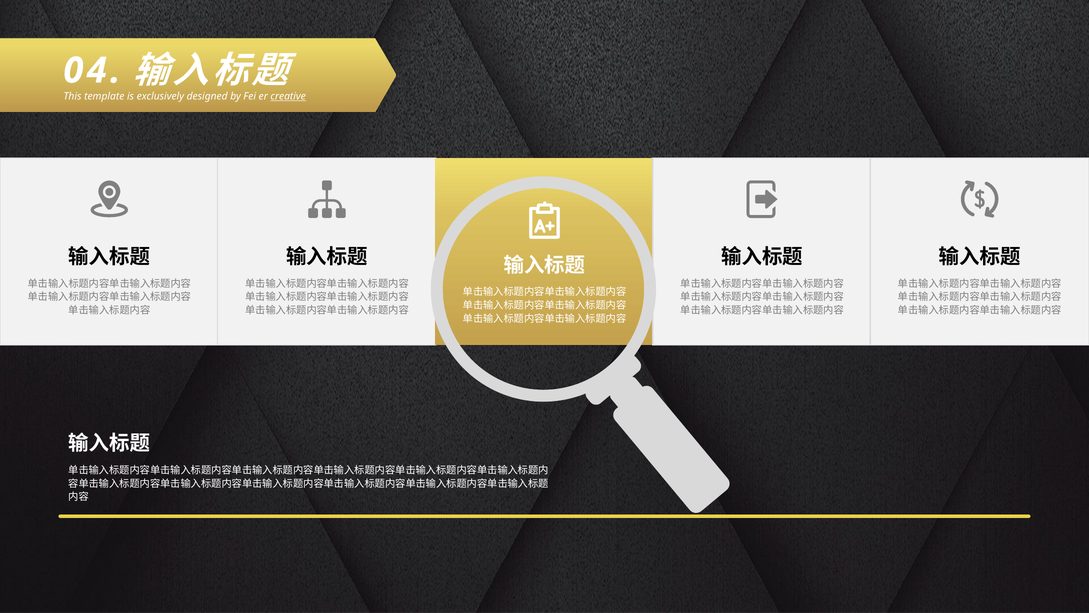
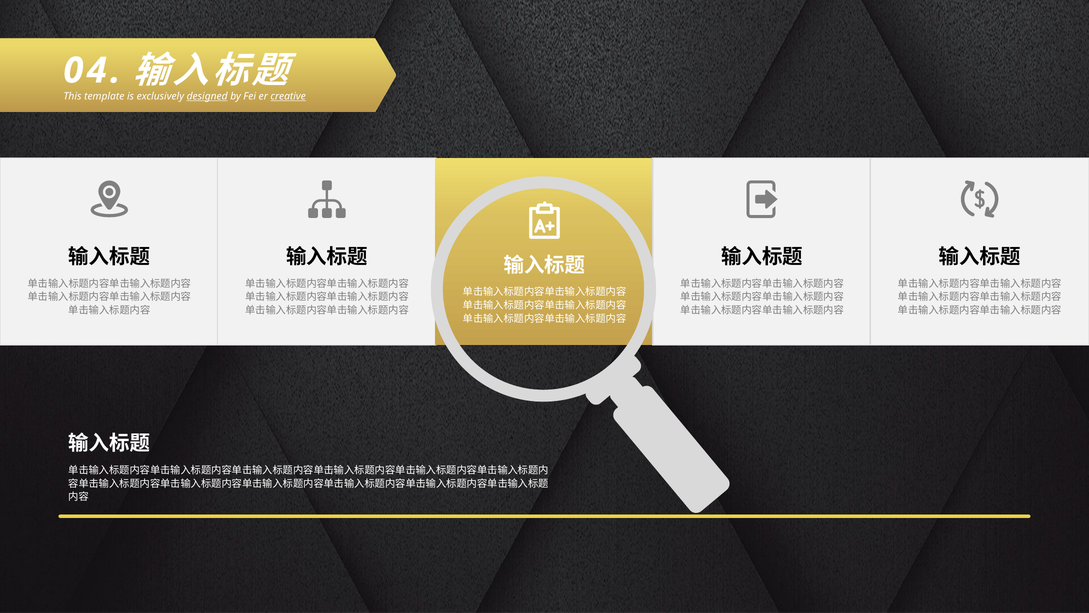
designed underline: none -> present (207, 96)
